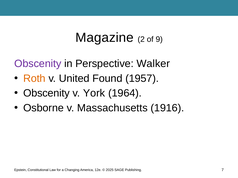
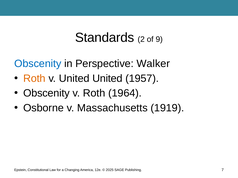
Magazine: Magazine -> Standards (105, 38)
Obscenity colour: purple -> blue (38, 64)
United Found: Found -> United (107, 79)
v York: York -> Roth (94, 93)
1916: 1916 -> 1919 (167, 108)
